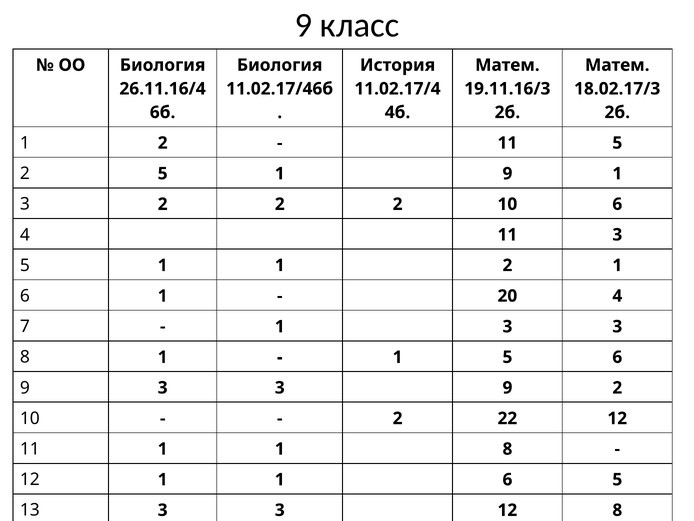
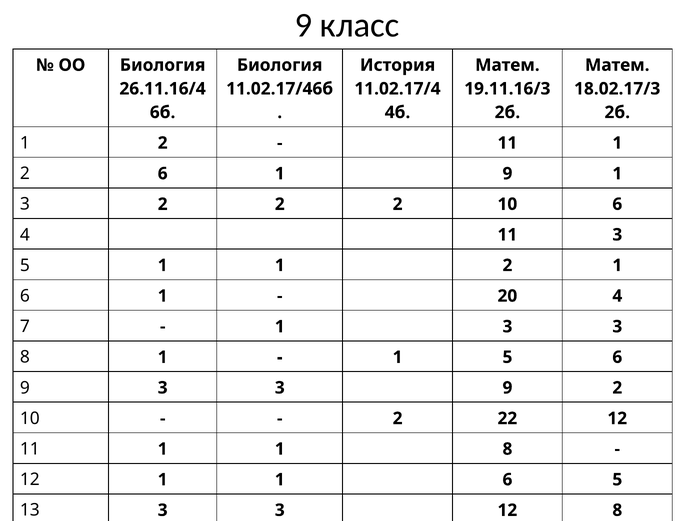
5: 5 -> 1 (617, 143)
2 5: 5 -> 6 (163, 173)
